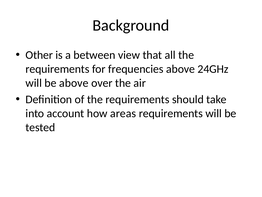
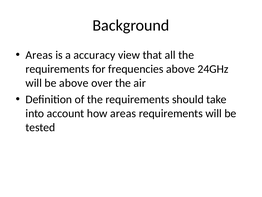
Other: Other -> Areas (39, 55)
between: between -> accuracy (94, 55)
